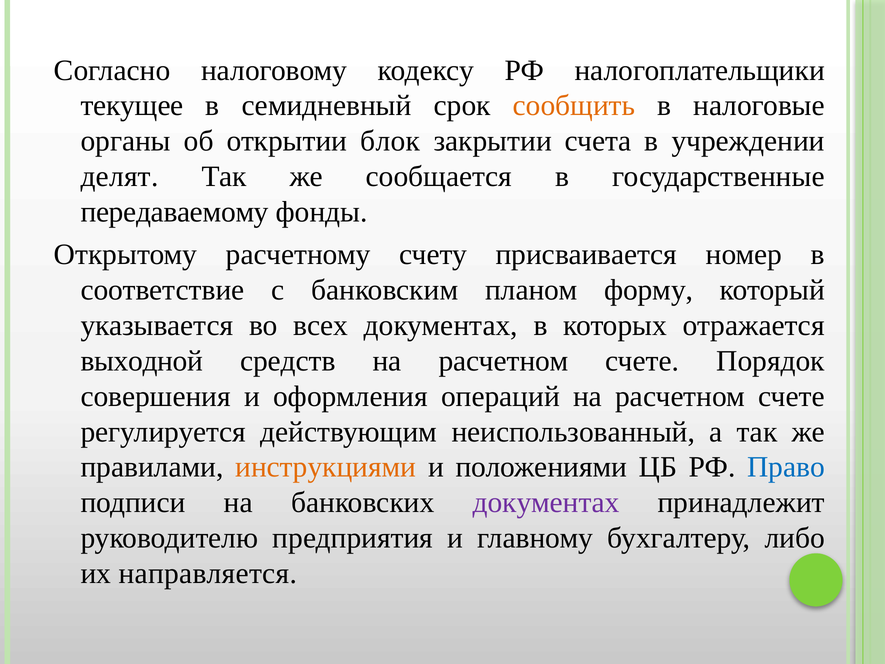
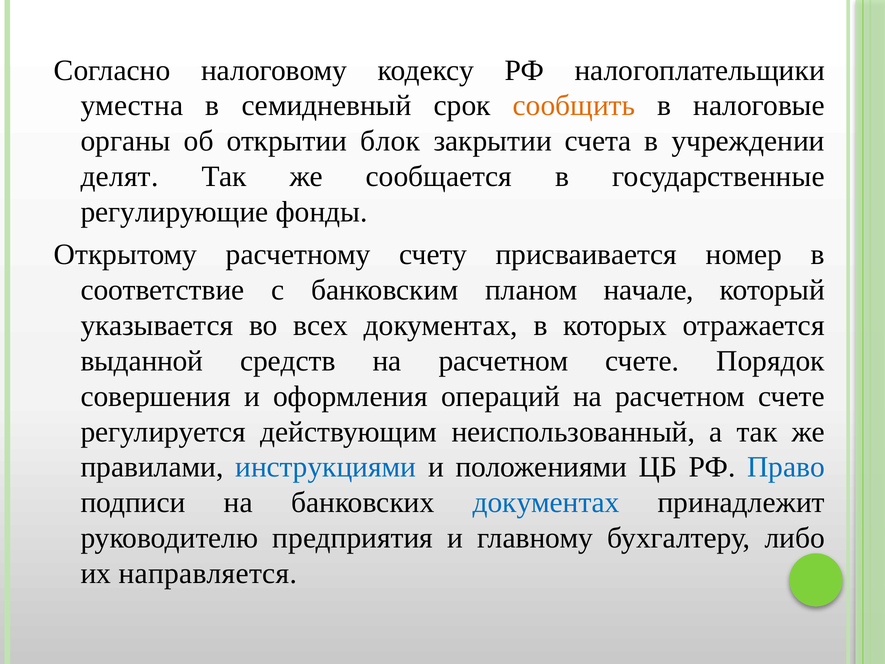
текущее: текущее -> уместна (132, 106)
передаваемому: передаваемому -> регулирующие (175, 212)
форму: форму -> начале (649, 290)
выходной: выходной -> выданной (142, 361)
инструкциями colour: orange -> blue (326, 467)
документах colour: purple -> blue (546, 502)
